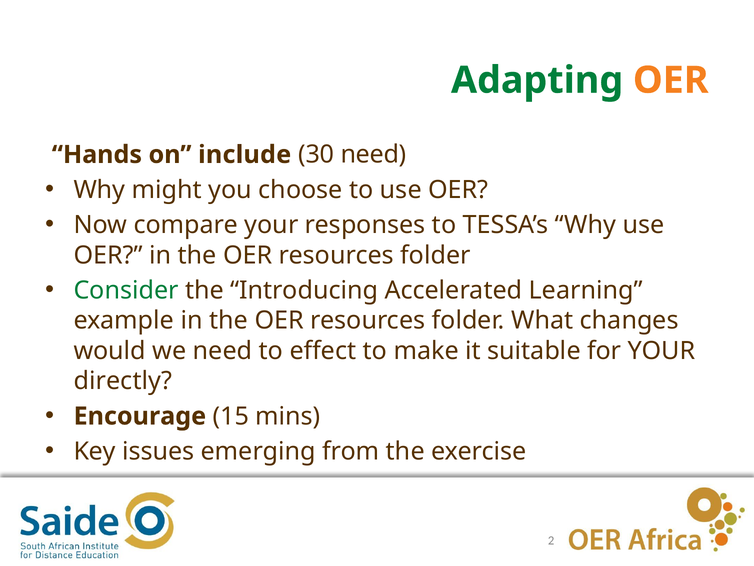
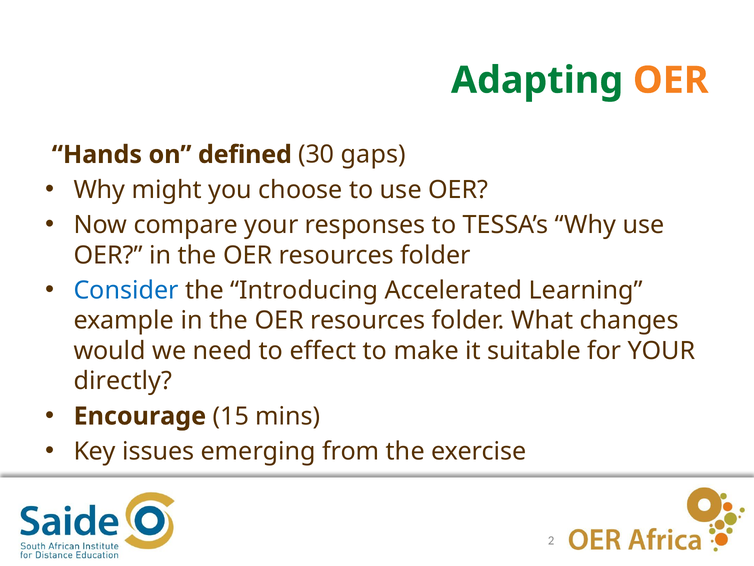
include: include -> defined (245, 155)
30 need: need -> gaps (373, 155)
Consider colour: green -> blue (126, 290)
